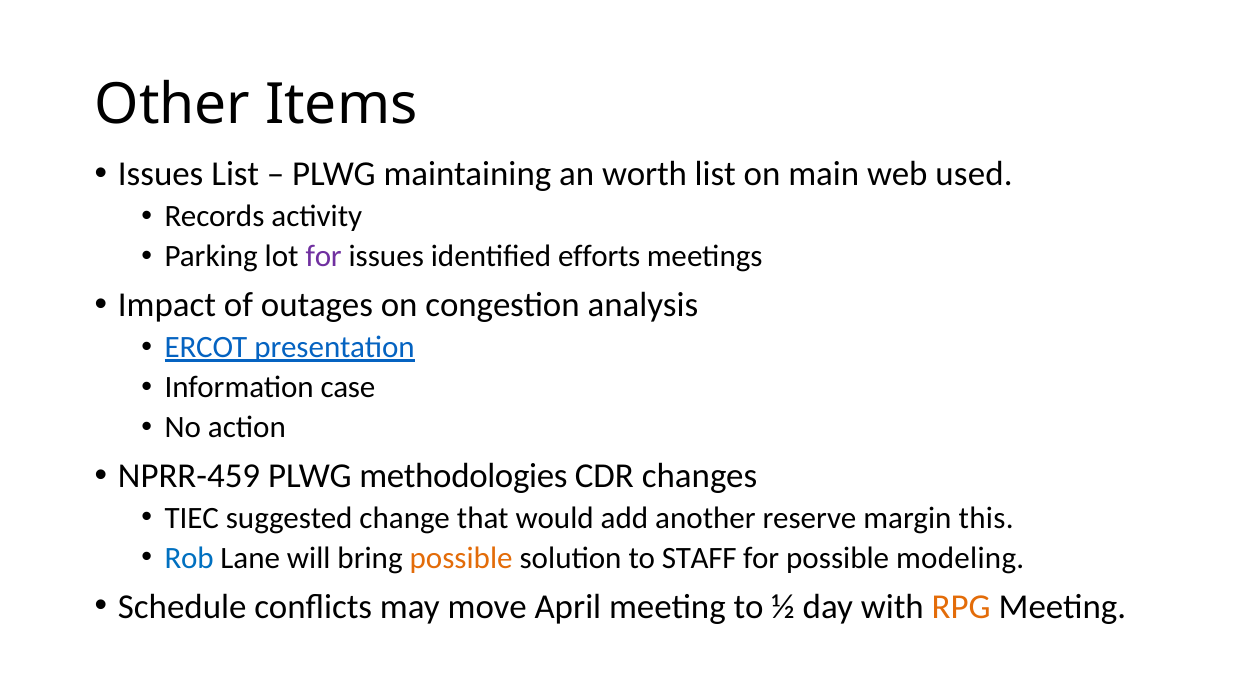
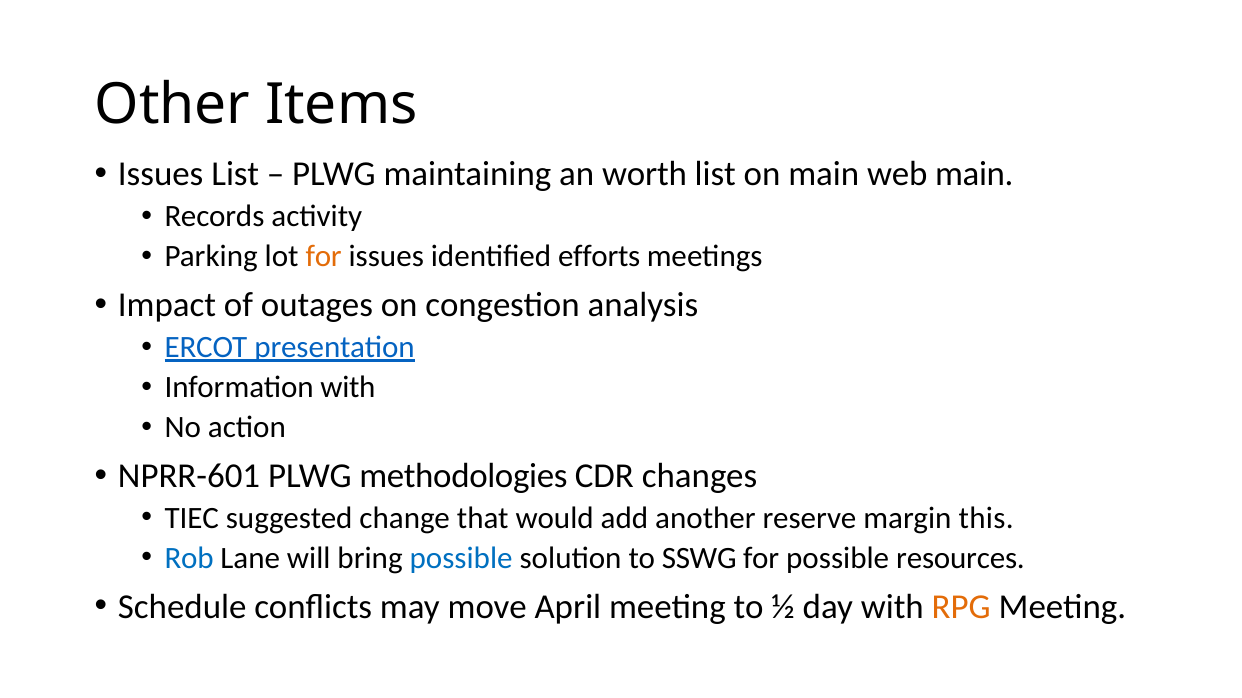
web used: used -> main (974, 175)
for colour: purple -> orange (324, 257)
Information case: case -> with (348, 388)
NPRR-459: NPRR-459 -> NPRR-601 (189, 476)
possible colour: orange -> blue (461, 559)
STAFF: STAFF -> SSWG (699, 559)
modeling: modeling -> resources (960, 559)
